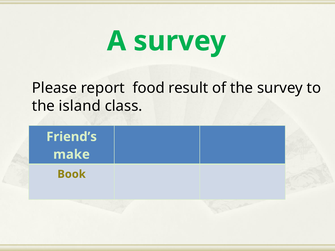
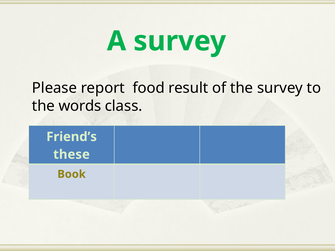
island: island -> words (80, 106)
make: make -> these (72, 155)
